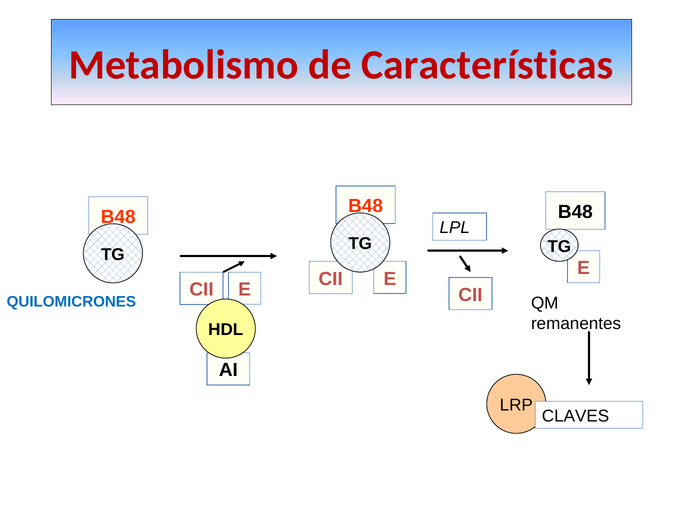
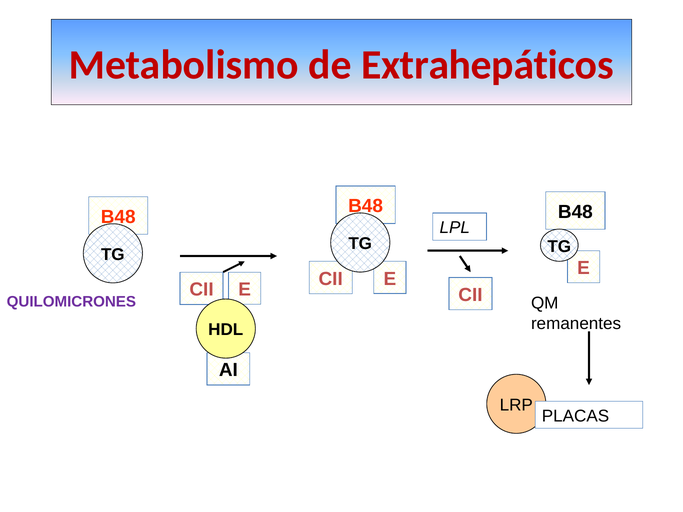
Características: Características -> Extrahepáticos (487, 65)
QUILOMICRONES colour: blue -> purple (71, 302)
CLAVES: CLAVES -> PLACAS (575, 416)
